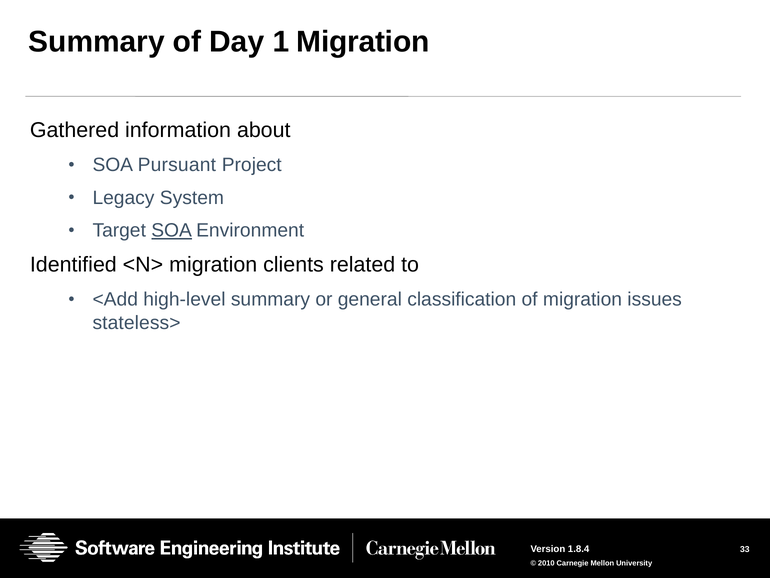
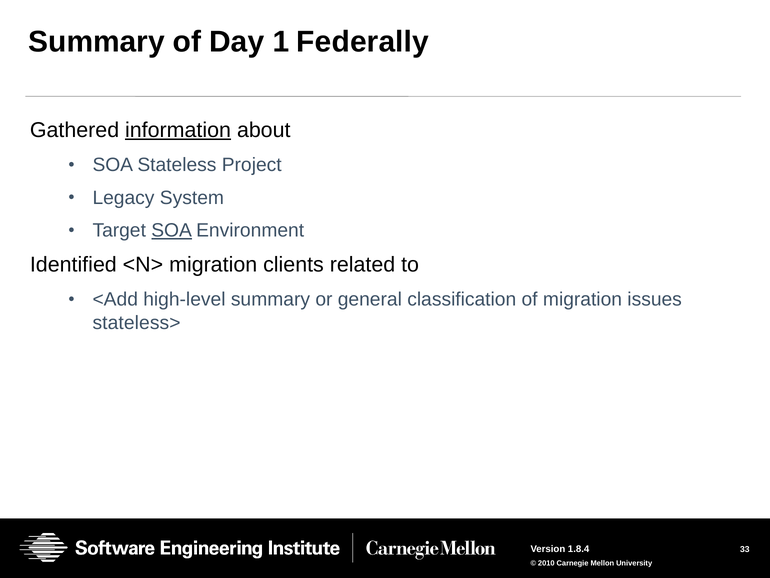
1 Migration: Migration -> Federally (363, 42)
information underline: none -> present (178, 130)
Pursuant: Pursuant -> Stateless (177, 165)
